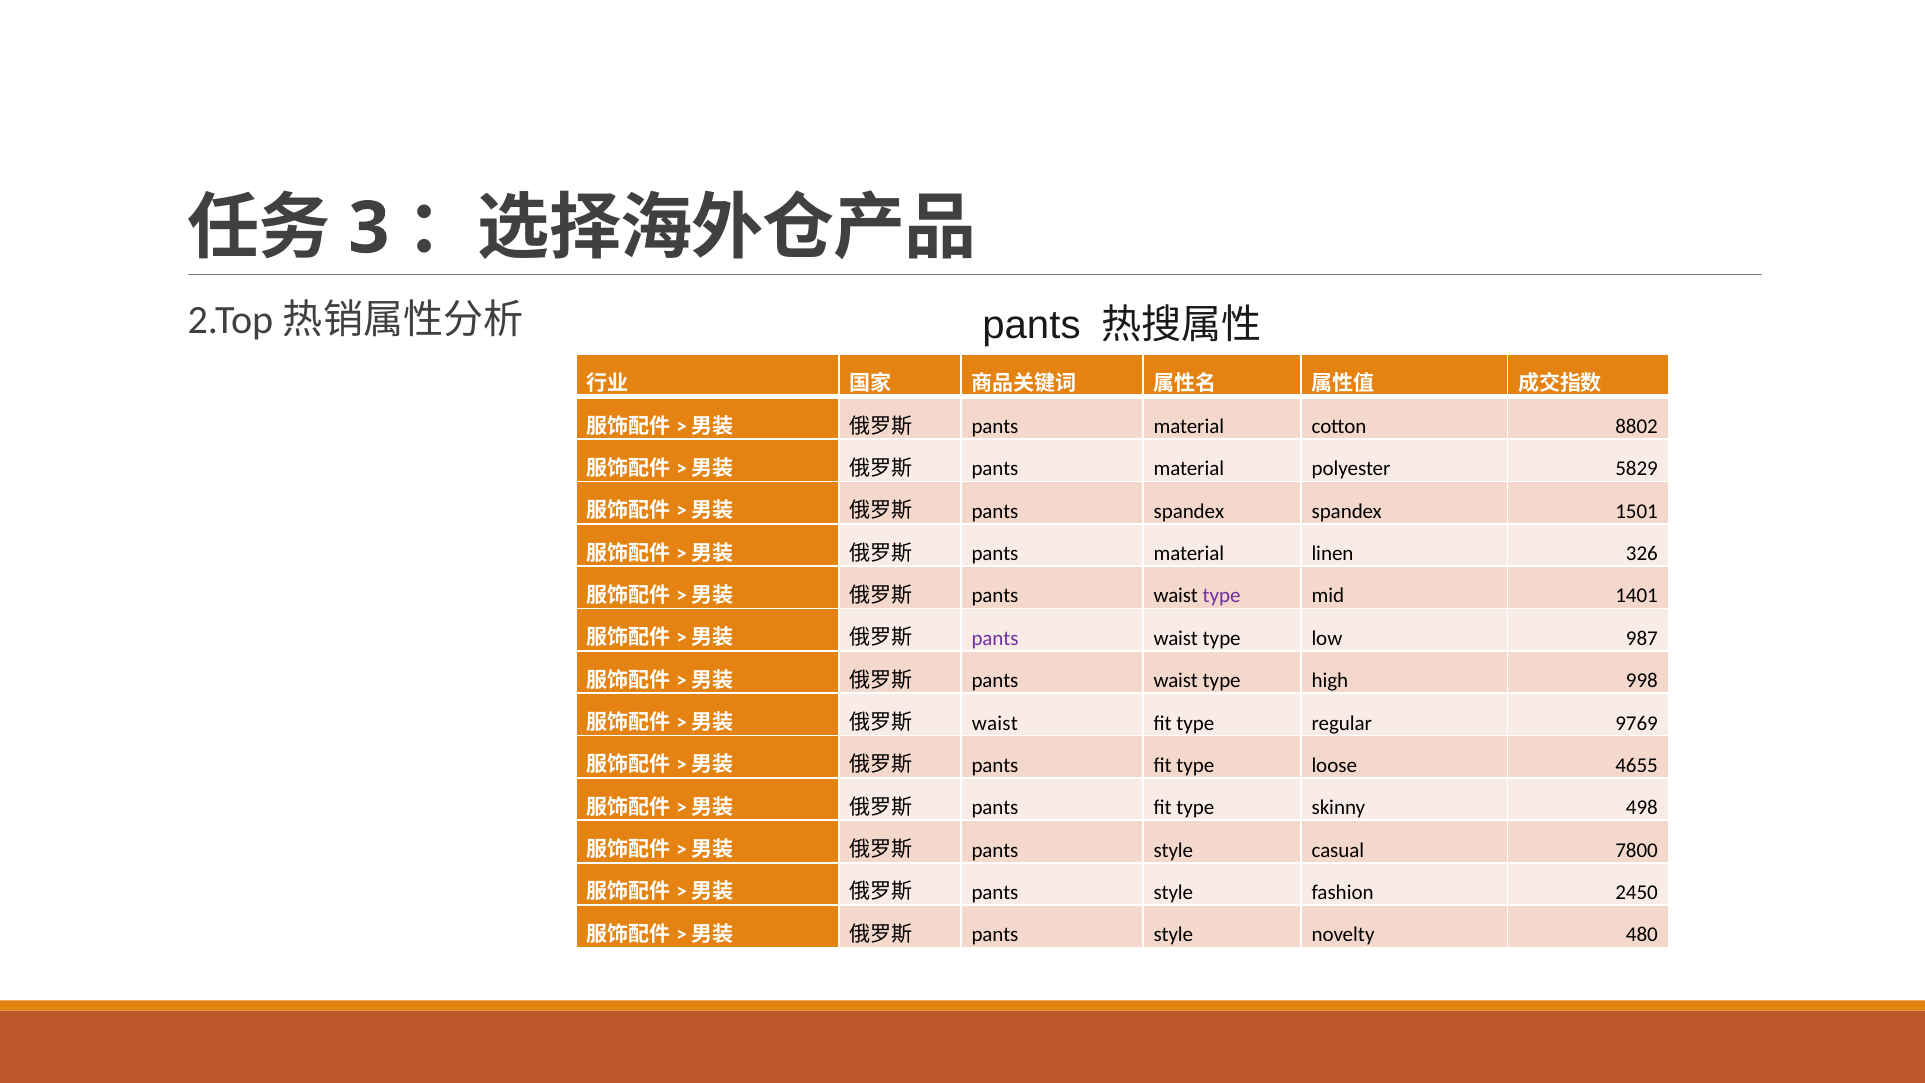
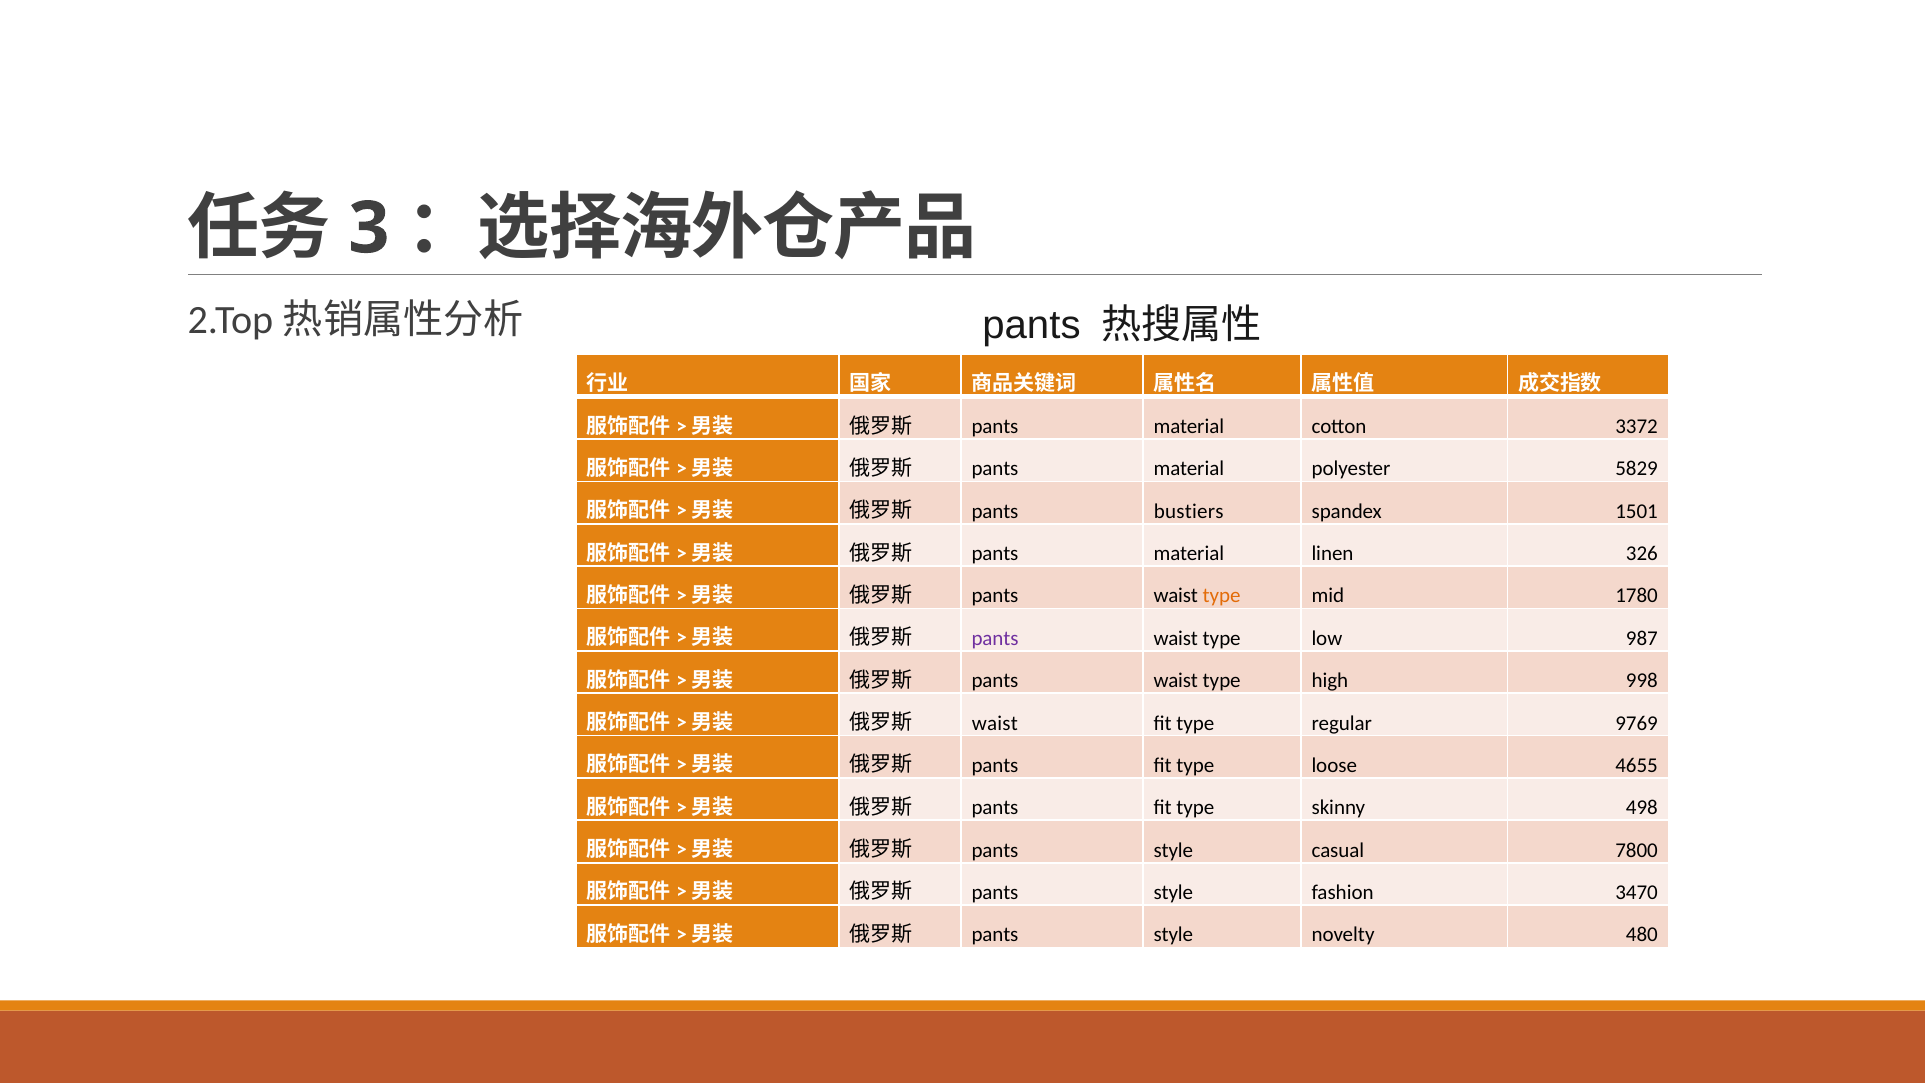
8802: 8802 -> 3372 (1637, 427)
pants spandex: spandex -> bustiers (1189, 511)
type colour: purple -> orange (1222, 596)
1401: 1401 -> 1780 (1637, 596)
2450: 2450 -> 3470 (1637, 892)
